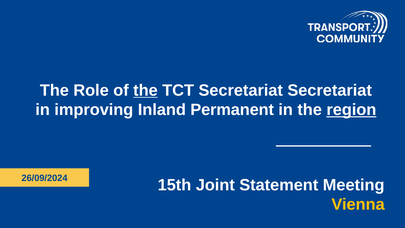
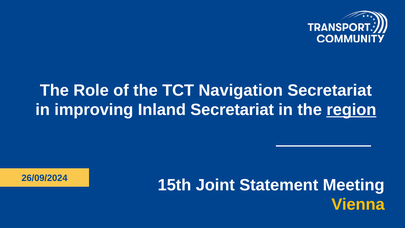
the underline: present -> none (145, 90)
TCT Secretariat: Secretariat -> Navigation (241, 90)
Inland Permanent: Permanent -> Secretariat (232, 110)
